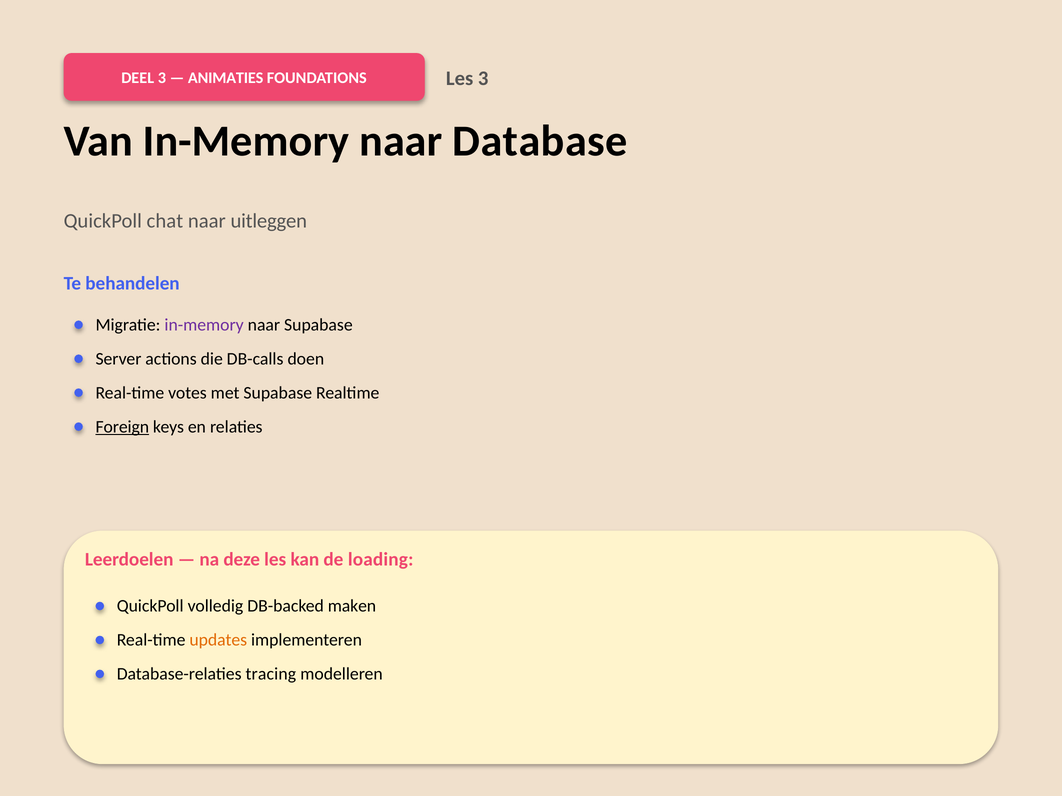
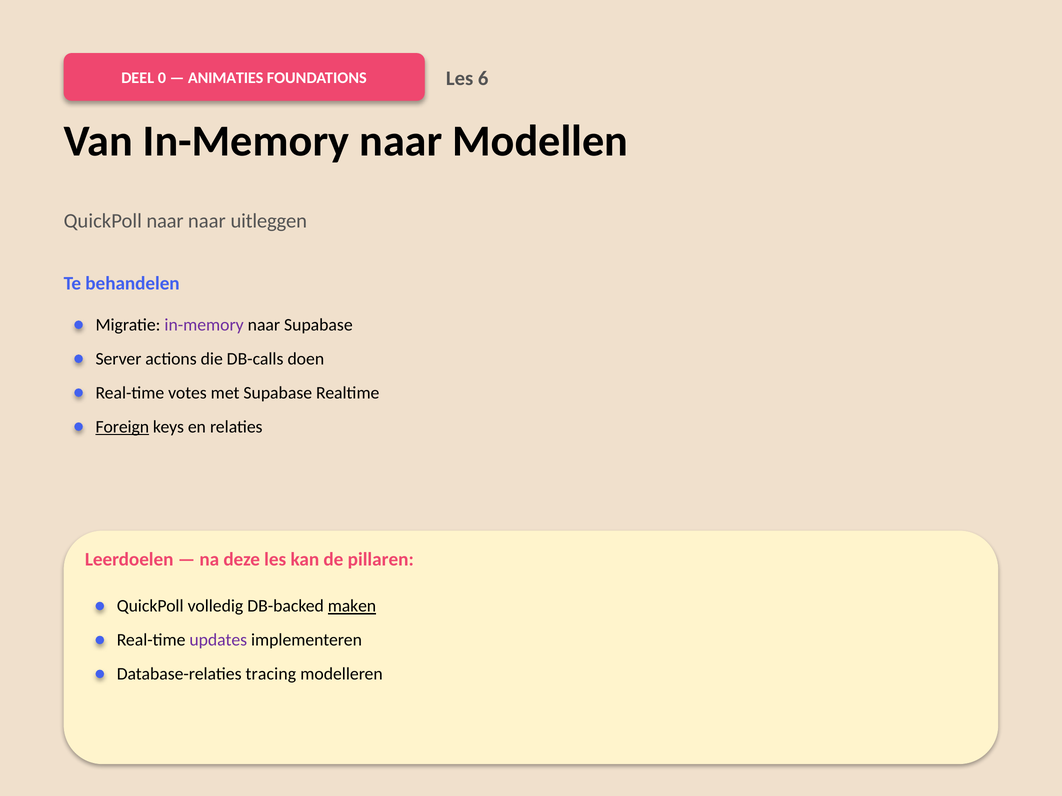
DEEL 3: 3 -> 0 (162, 78)
Les 3: 3 -> 6 (483, 78)
Database: Database -> Modellen (540, 141)
QuickPoll chat: chat -> naar (165, 221)
loading: loading -> pillaren (381, 560)
maken underline: none -> present (352, 607)
updates colour: orange -> purple (218, 641)
